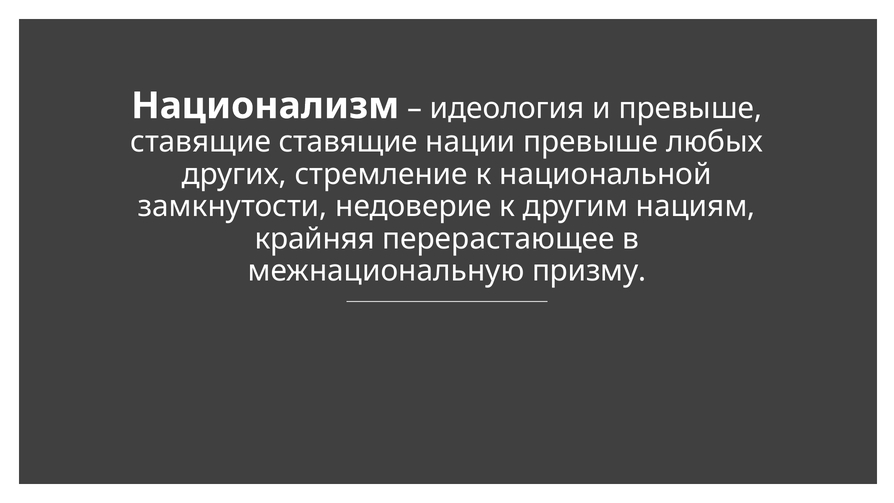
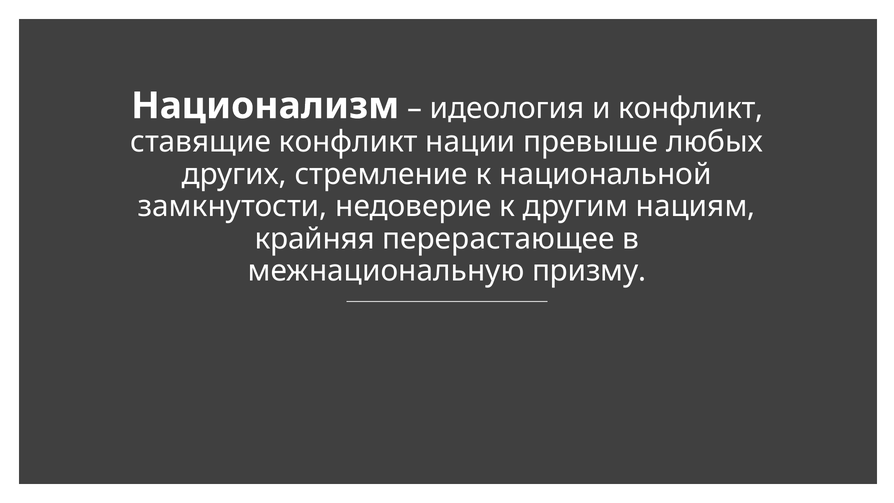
и превыше: превыше -> конфликт (691, 108)
ставящие ставящие: ставящие -> конфликт (348, 142)
